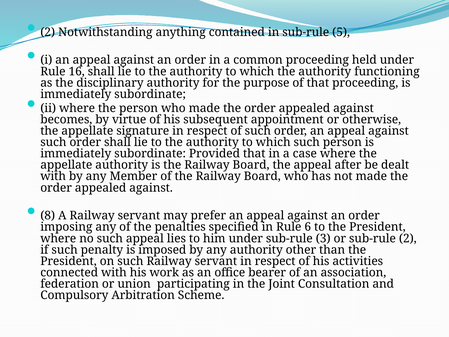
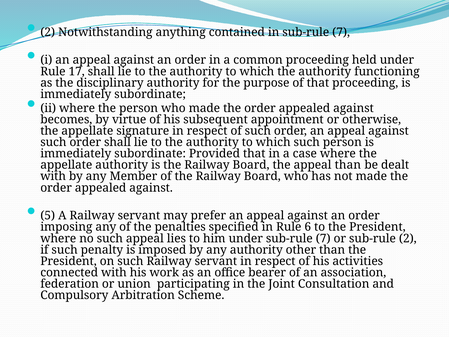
in sub-rule 5: 5 -> 7 (341, 32)
16: 16 -> 17 (77, 71)
appeal after: after -> than (348, 165)
8: 8 -> 5 (48, 216)
under sub-rule 3: 3 -> 7 (323, 238)
